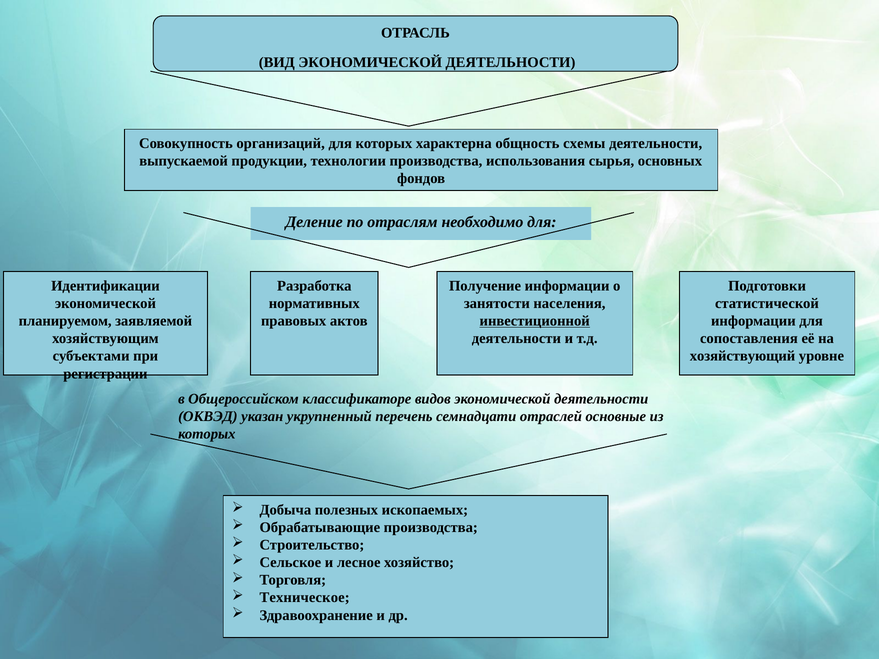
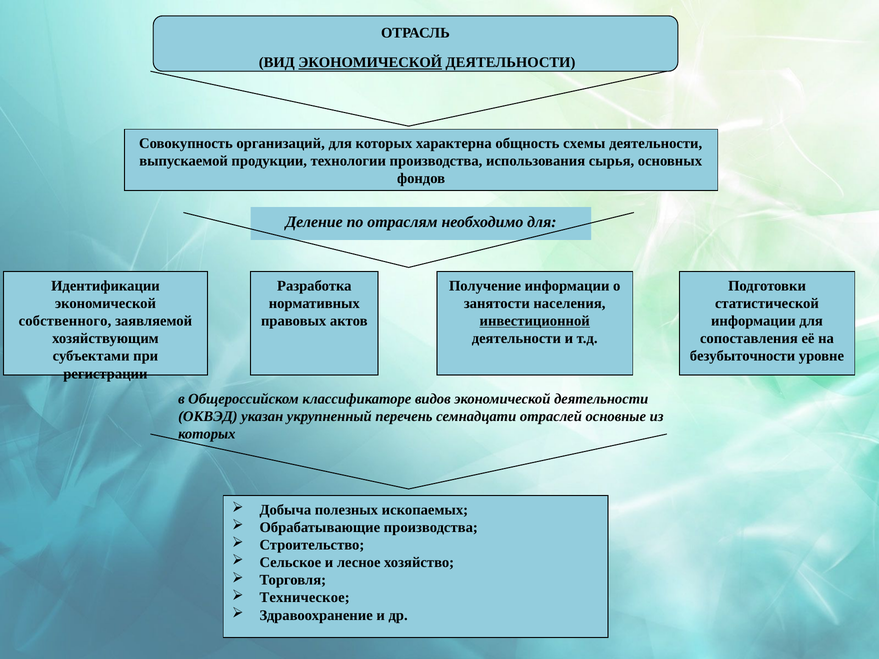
ЭКОНОМИЧЕСКОЙ underline: none -> present (370, 63)
планируемом: планируемом -> собственного (65, 321)
хозяйствующий: хозяйствующий -> безубыточности (743, 356)
